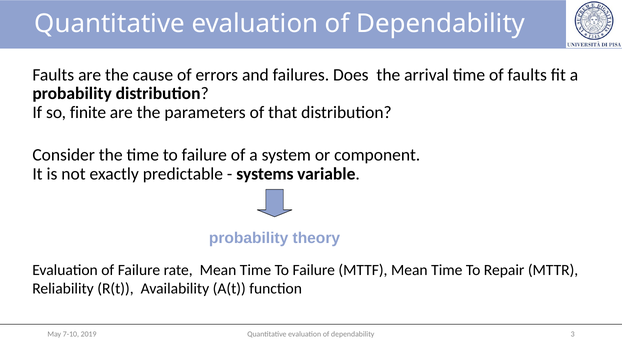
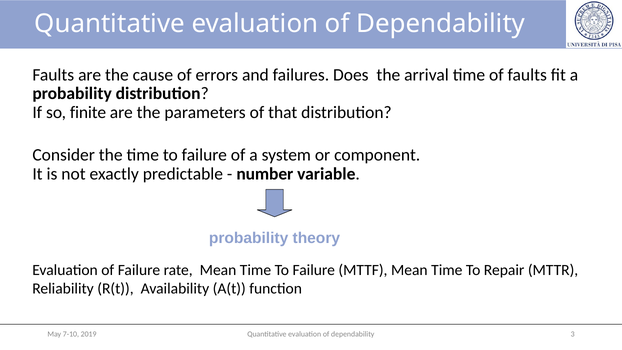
systems: systems -> number (265, 174)
